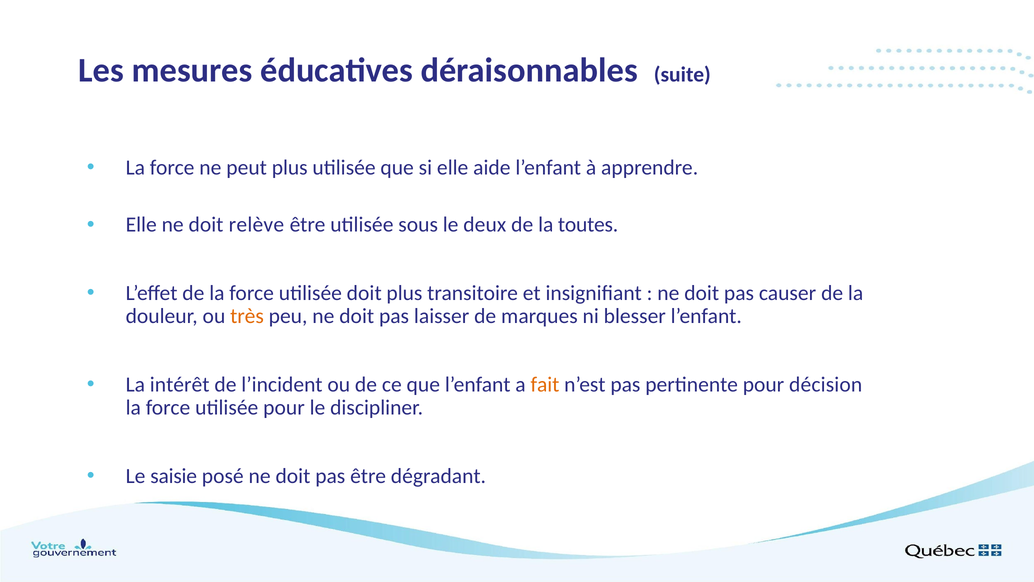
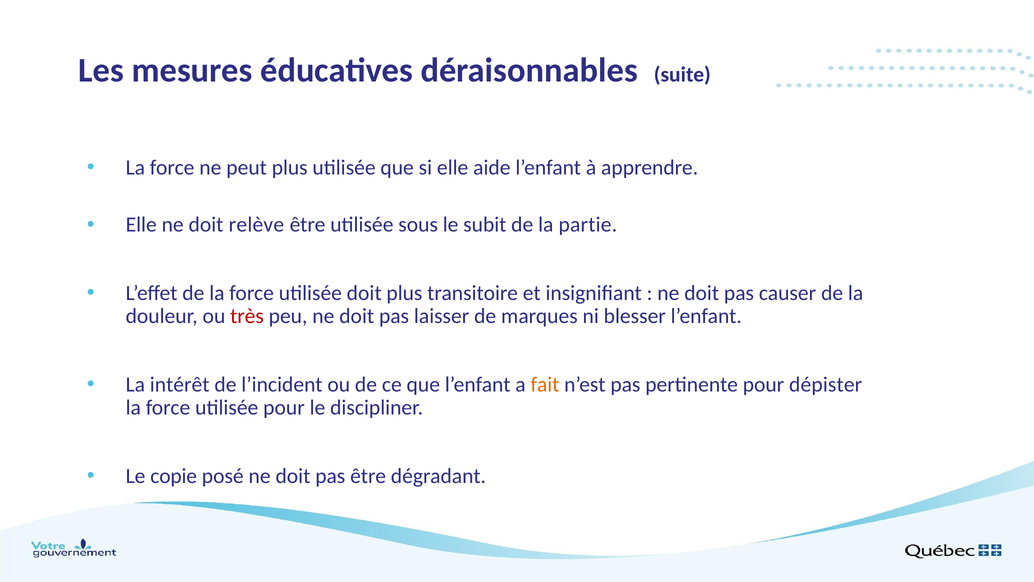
deux: deux -> subit (485, 225)
toutes: toutes -> partie (588, 225)
très colour: orange -> red (247, 316)
décision: décision -> dépister (826, 384)
saisie: saisie -> copie (174, 476)
